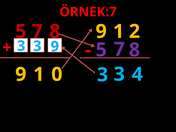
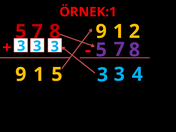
ÖRNEK:7: ÖRNEK:7 -> ÖRNEK:1 (88, 12)
9: 9 -> 3 (55, 47)
1 0: 0 -> 5 (57, 74)
